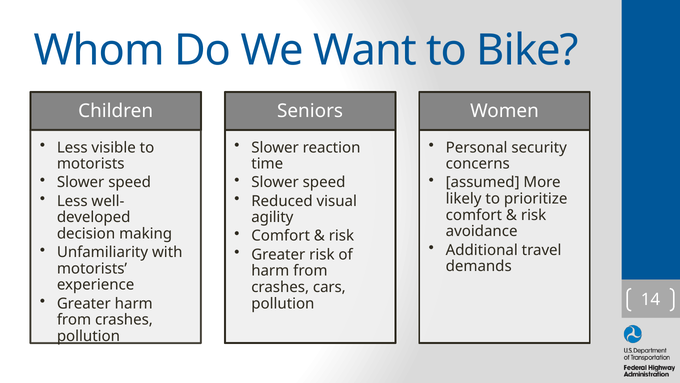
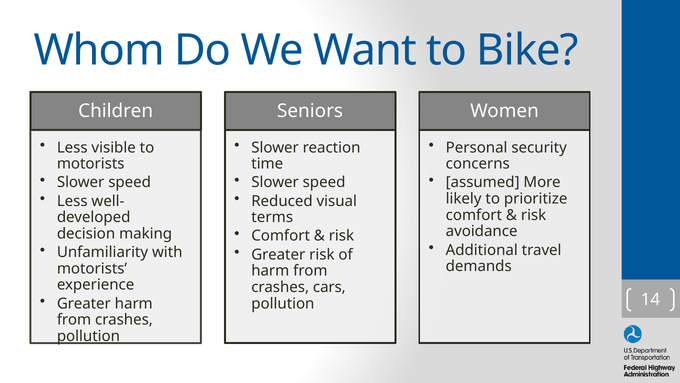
agility: agility -> terms (272, 217)
